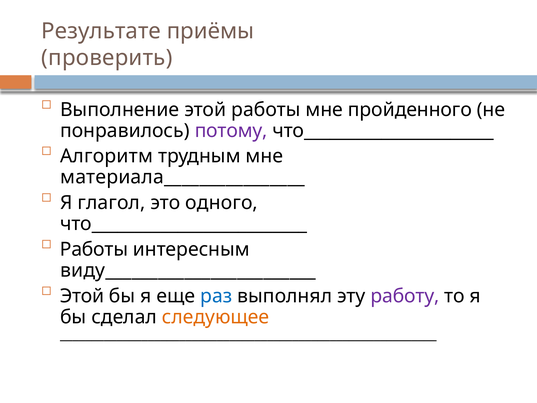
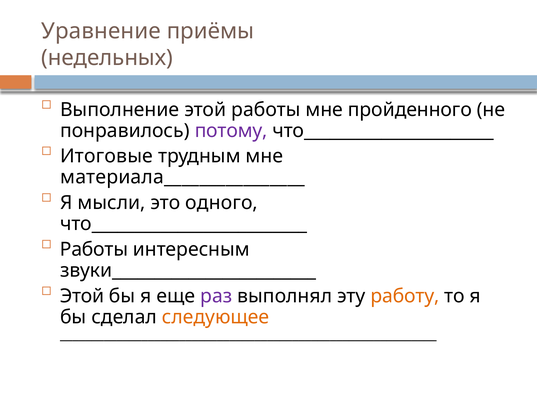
Результате: Результате -> Уравнение (101, 31)
проверить: проверить -> недельных (107, 58)
Алгоритм: Алгоритм -> Итоговые (107, 156)
глагол: глагол -> мысли (111, 203)
виду________________________: виду________________________ -> звуки________________________ (188, 270)
раз colour: blue -> purple (216, 296)
работу colour: purple -> orange (405, 296)
